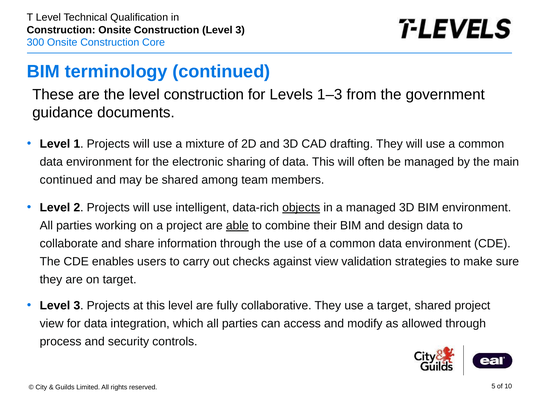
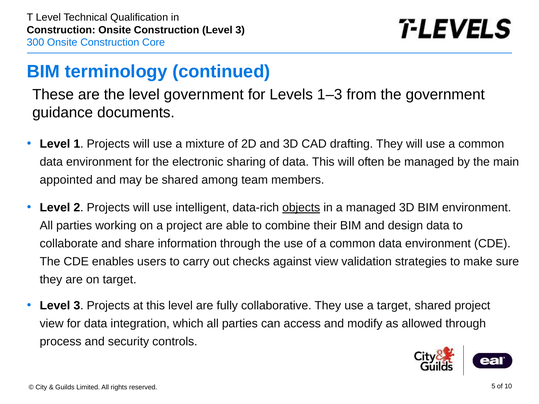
level construction: construction -> government (204, 95)
continued: continued -> appointed (66, 180)
able underline: present -> none (237, 226)
